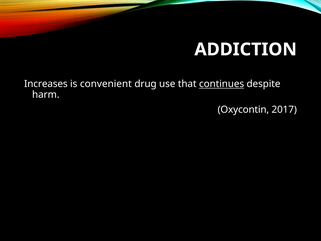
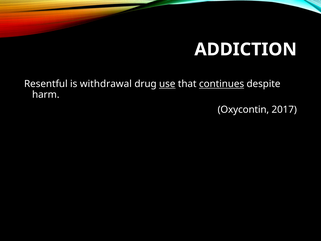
Increases: Increases -> Resentful (46, 84)
convenient: convenient -> withdrawal (106, 84)
use underline: none -> present (167, 84)
